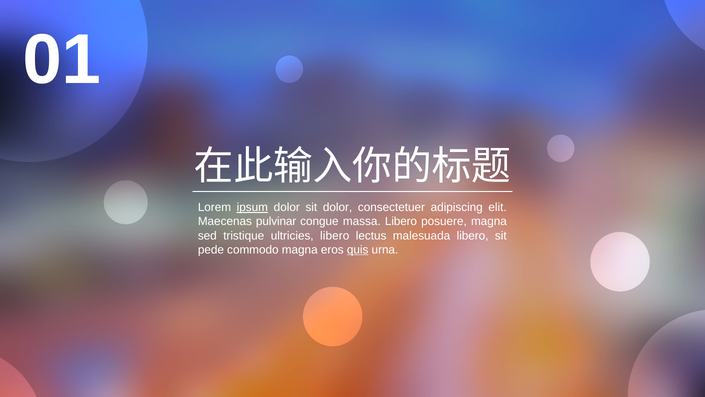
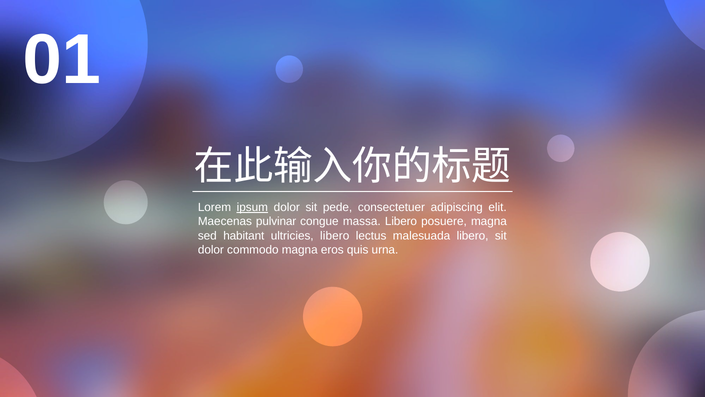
sit dolor: dolor -> pede (338, 207)
tristique: tristique -> habitant (244, 235)
pede: pede -> dolor (211, 249)
quis underline: present -> none (358, 249)
